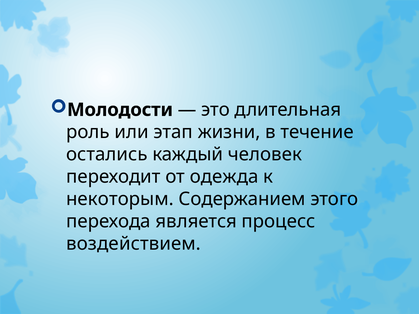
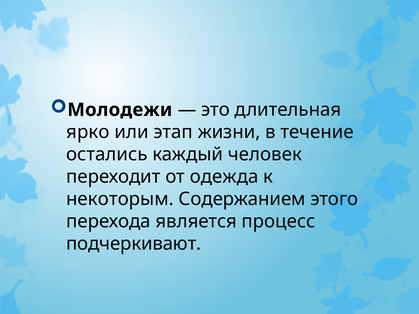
Молодости: Молодости -> Молодежи (120, 110)
роль: роль -> ярко (88, 132)
воздействием: воздействием -> подчеркивают (134, 244)
